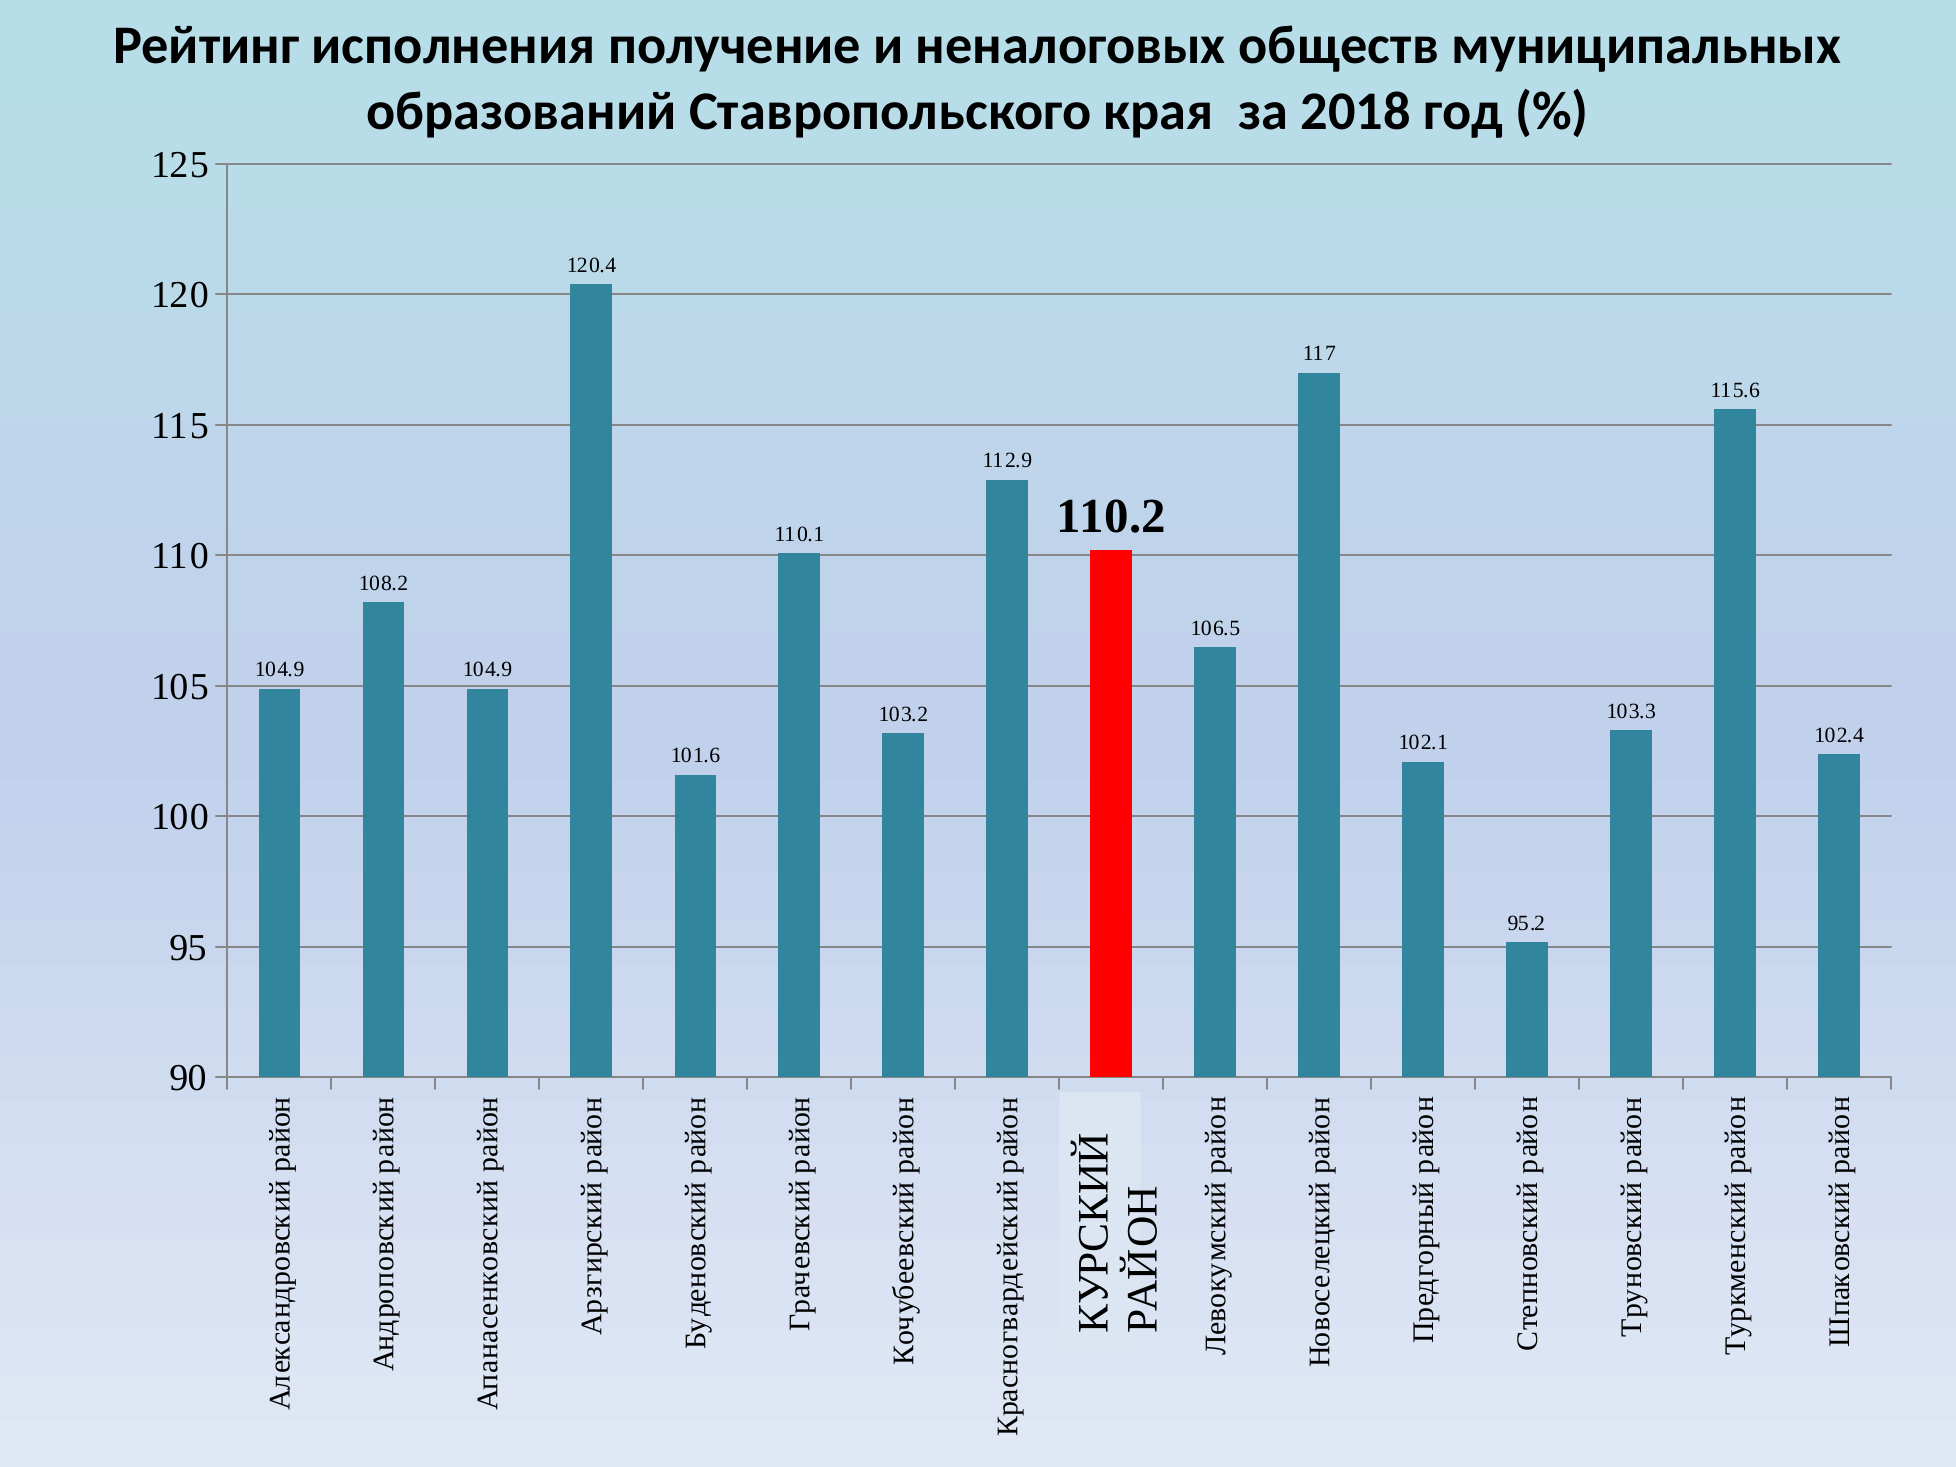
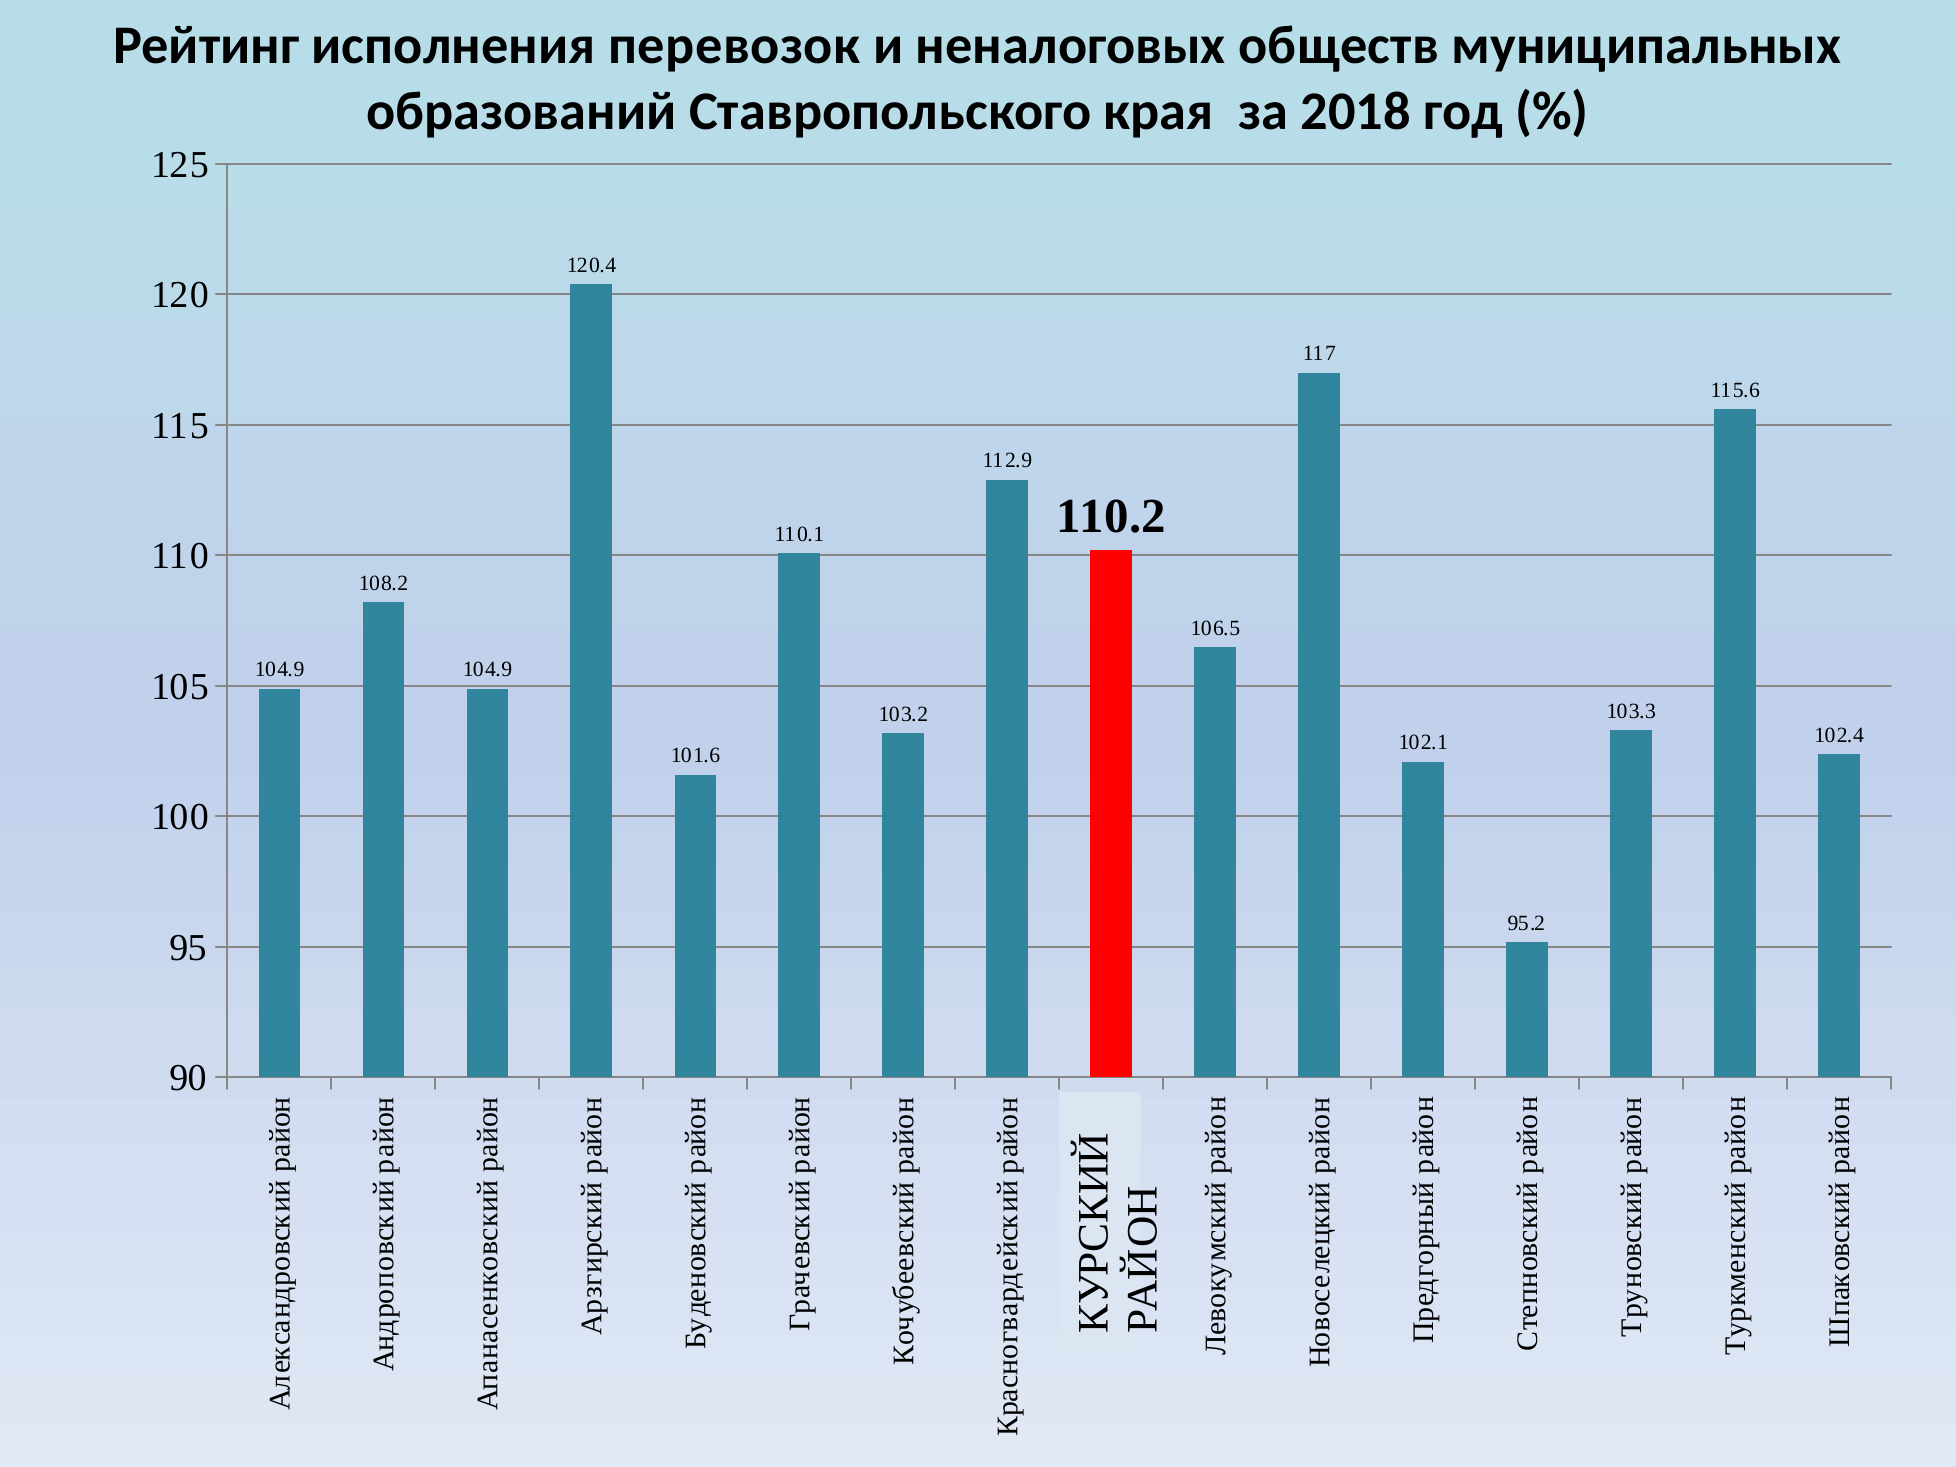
получение: получение -> перевозок (734, 46)
